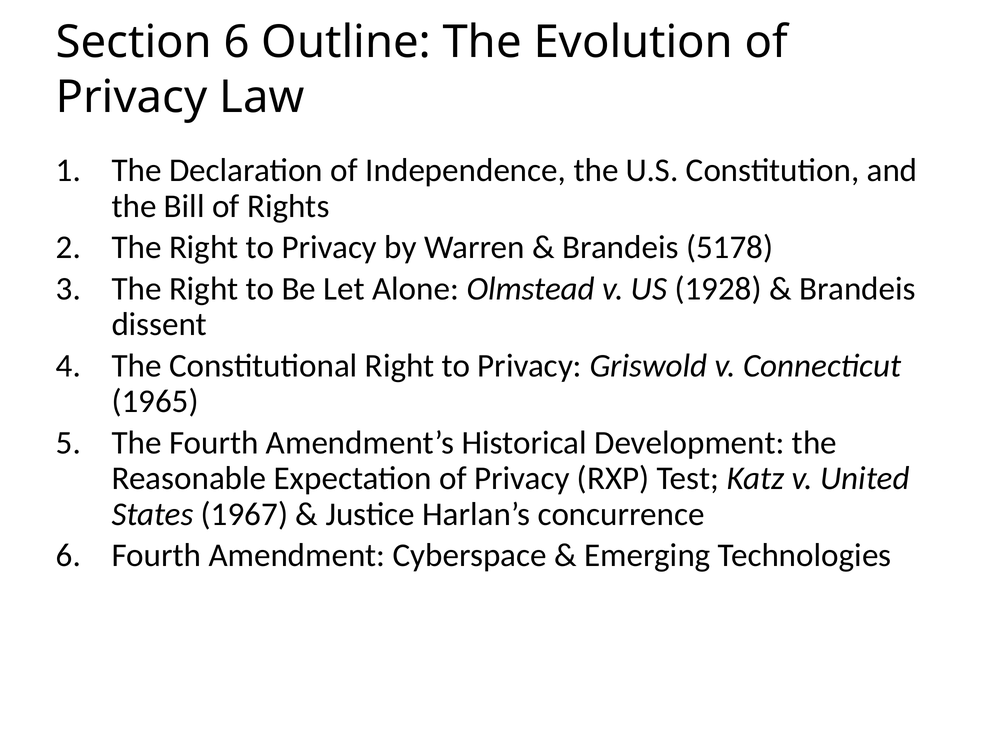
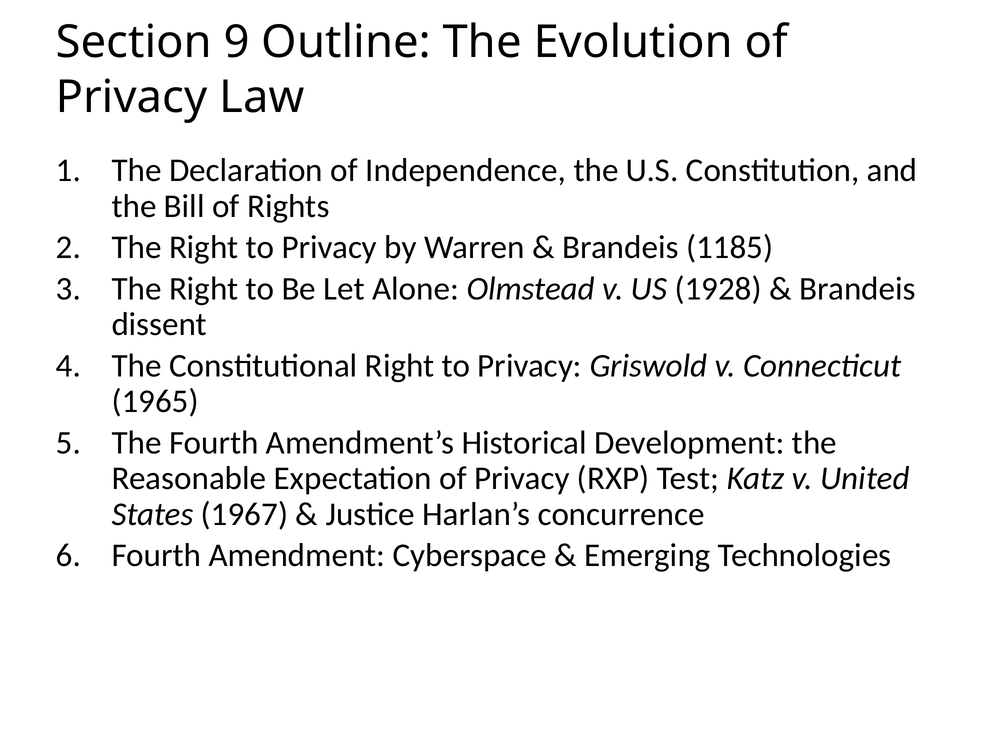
Section 6: 6 -> 9 (237, 42)
5178: 5178 -> 1185 (730, 247)
